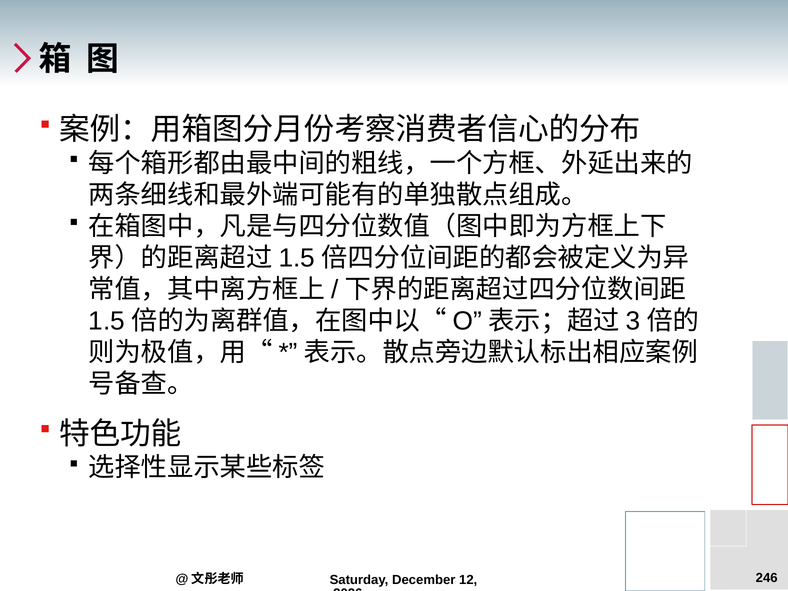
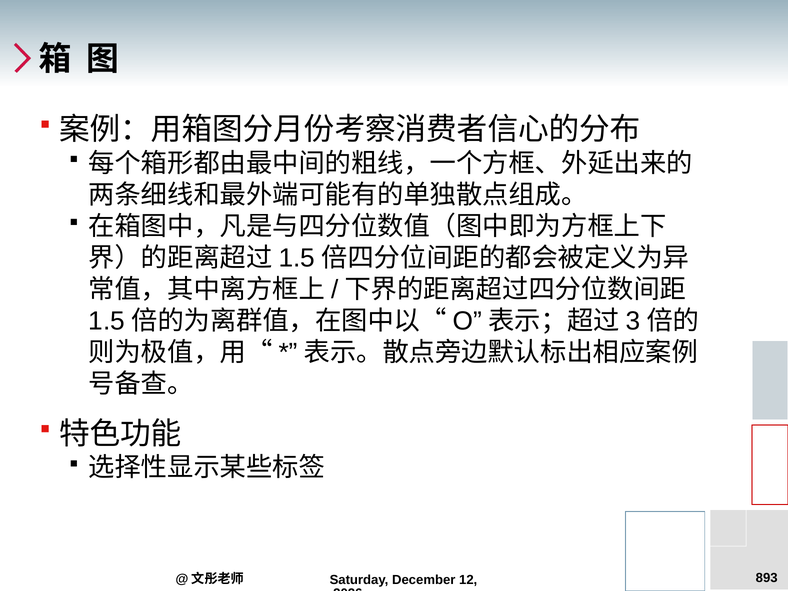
246: 246 -> 893 (767, 578)
